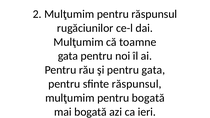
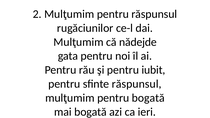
toamne: toamne -> nădejde (138, 42)
pentru gata: gata -> iubit (153, 70)
